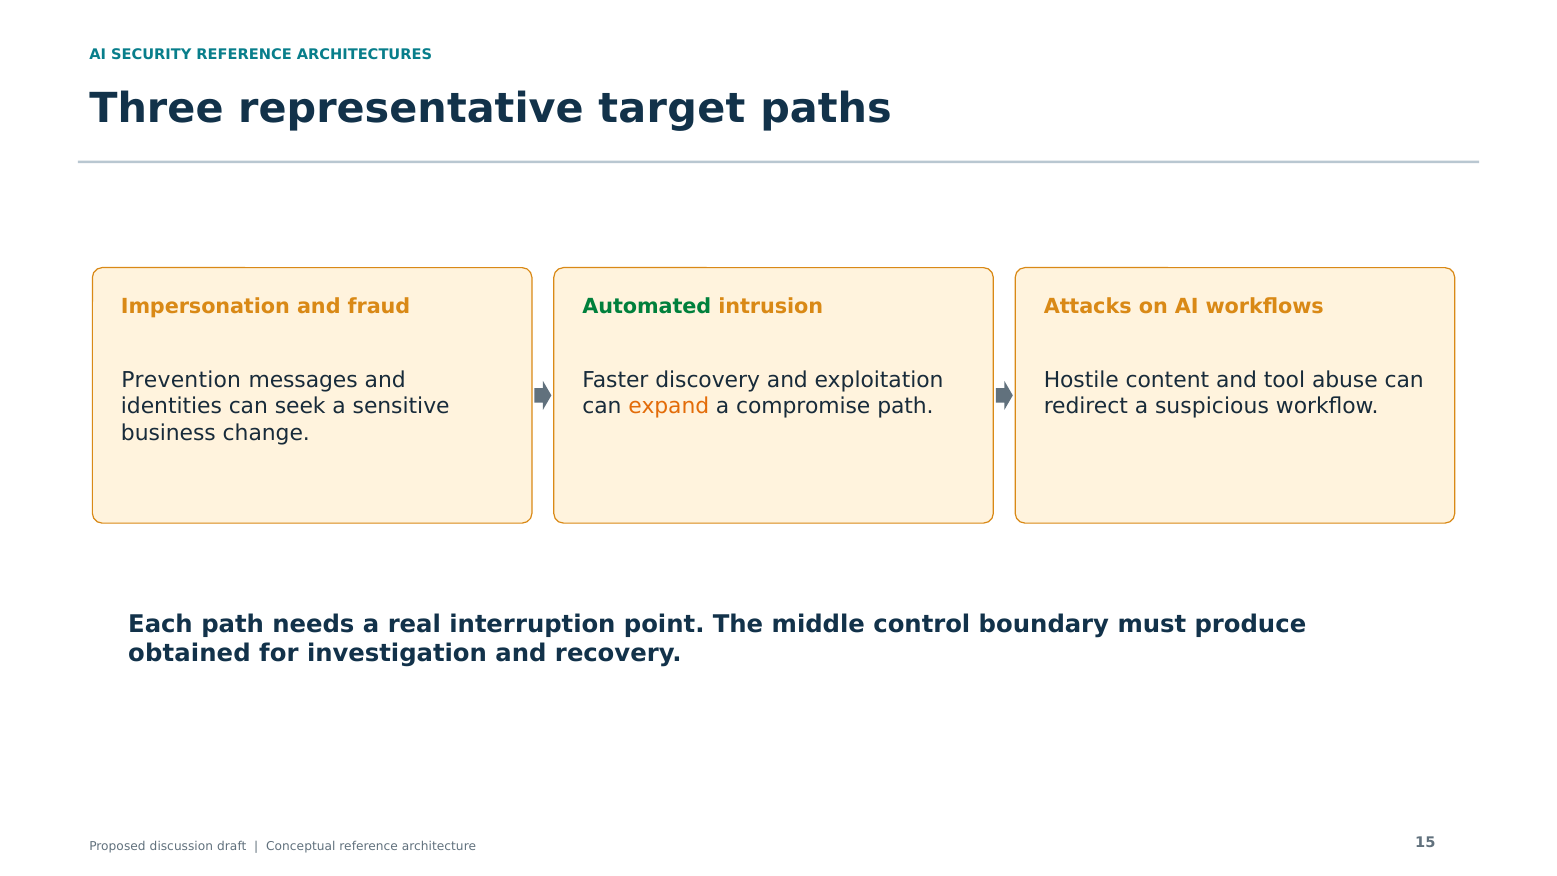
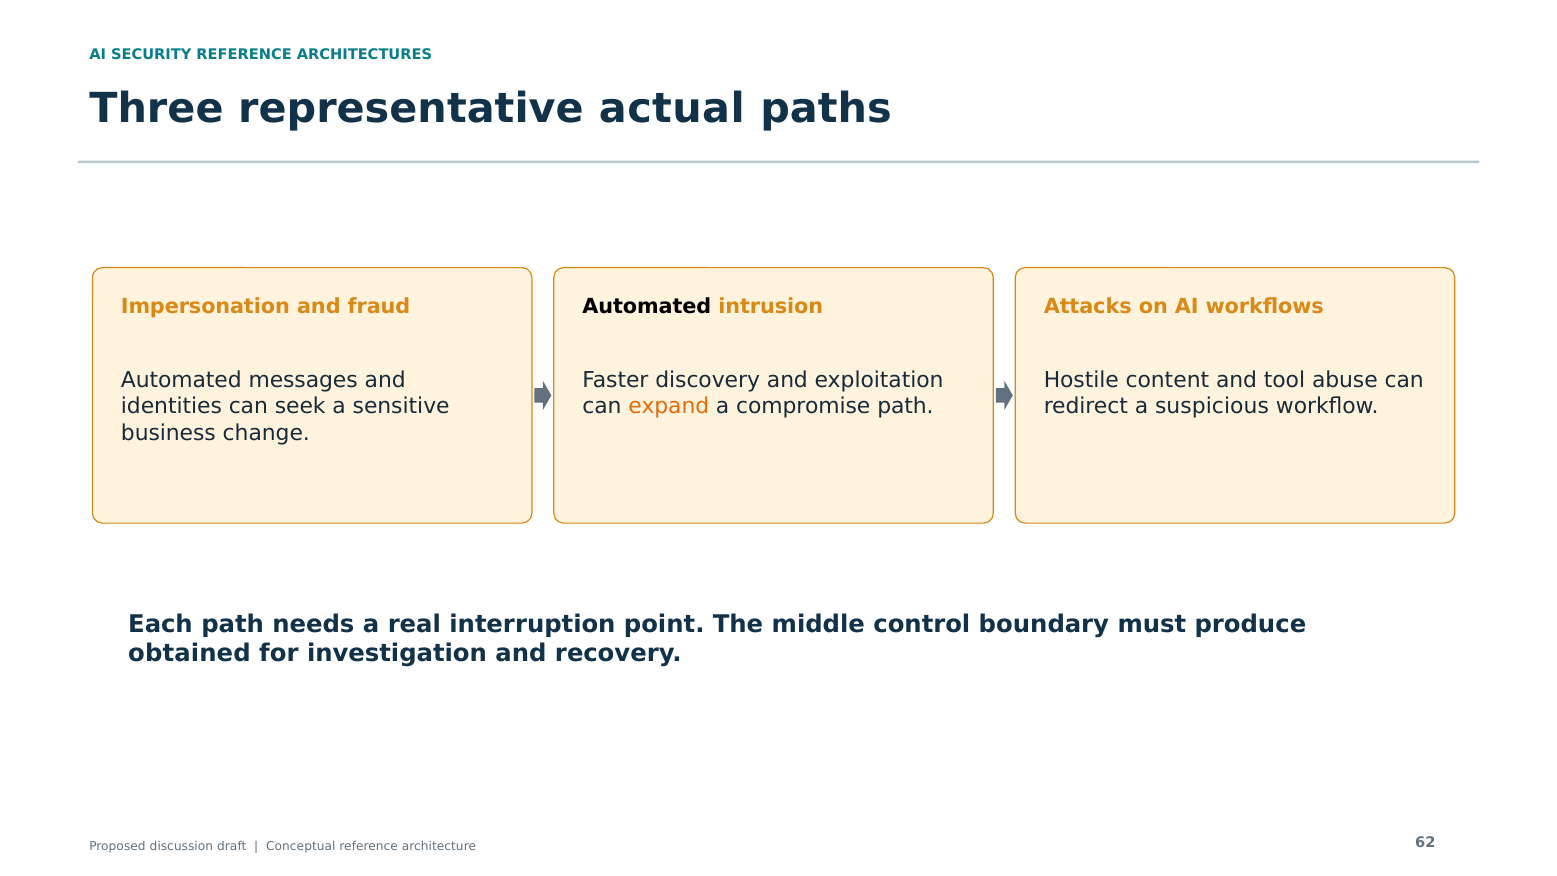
target: target -> actual (672, 109)
Automated colour: green -> black (647, 307)
Prevention: Prevention -> Automated (181, 380)
15: 15 -> 62 (1425, 843)
